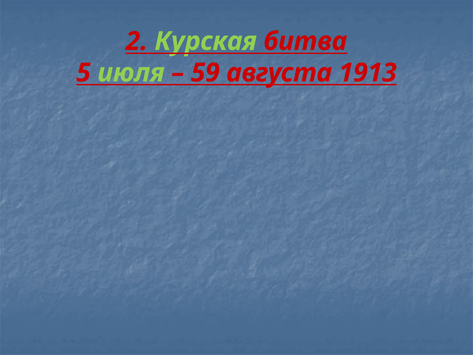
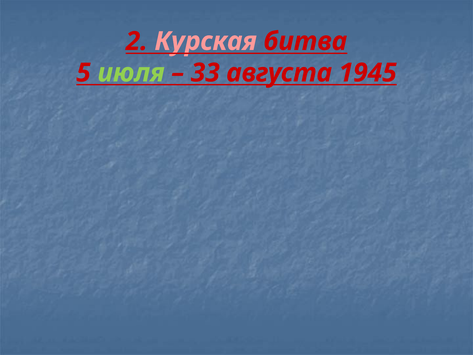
Курская colour: light green -> pink (206, 41)
59: 59 -> 33 (205, 73)
1913: 1913 -> 1945 (368, 73)
